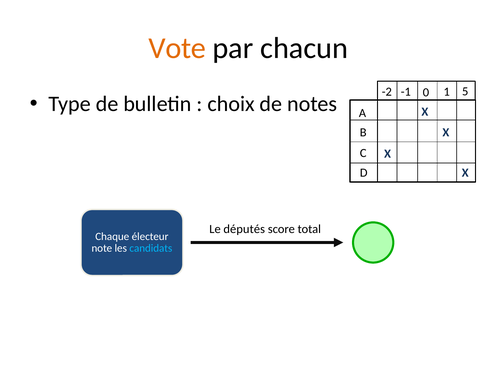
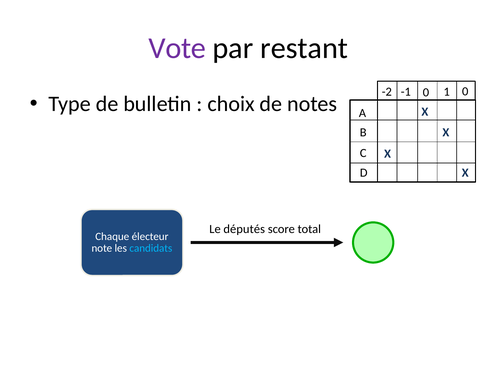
Vote colour: orange -> purple (177, 48)
chacun: chacun -> restant (304, 48)
0 5: 5 -> 0 (465, 91)
